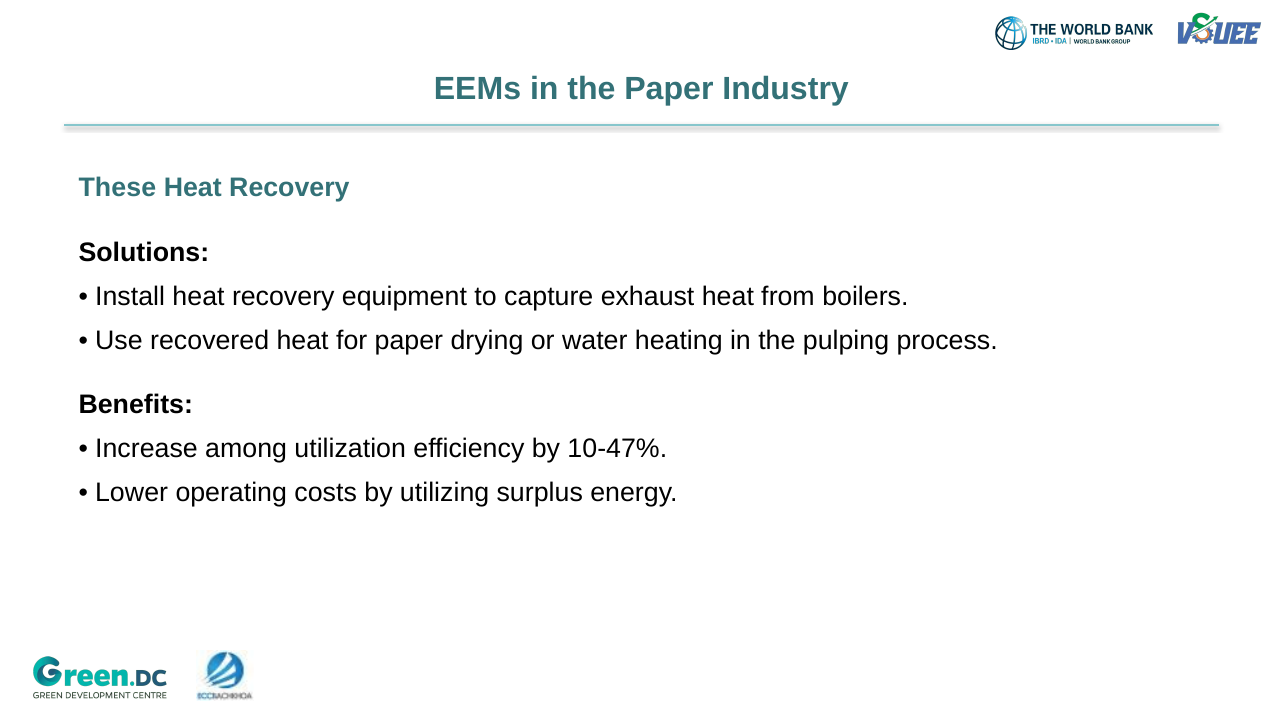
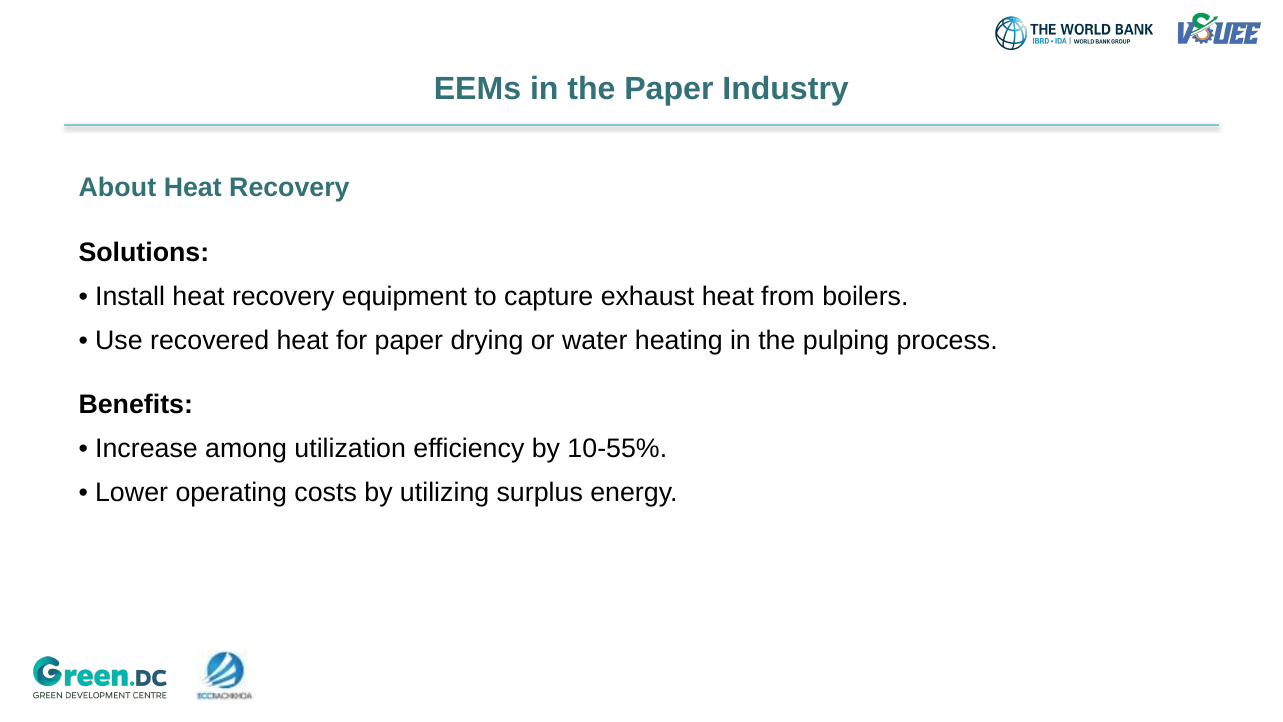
These: These -> About (117, 188)
10-47%: 10-47% -> 10-55% (617, 449)
